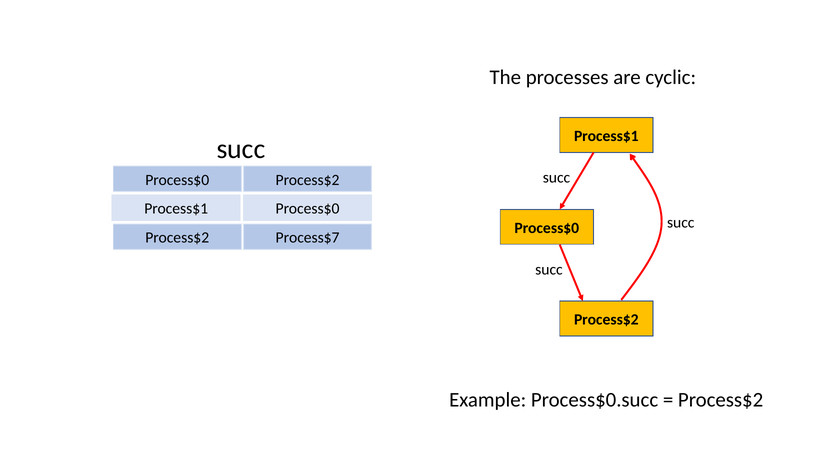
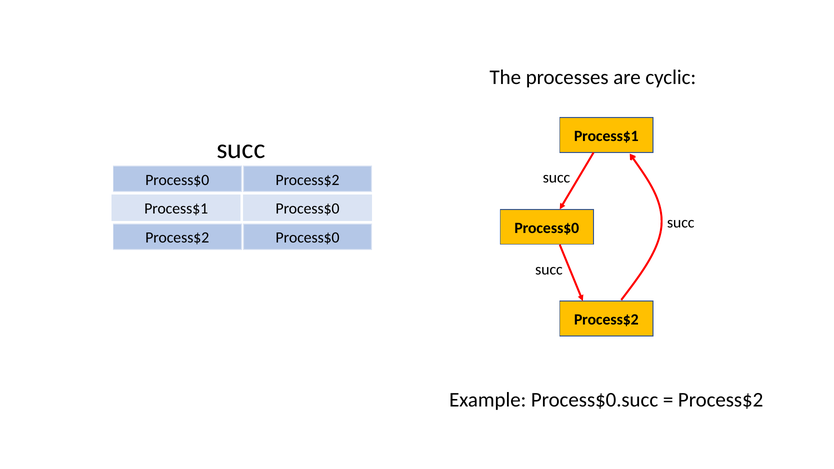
Process$7: Process$7 -> Process$0 (308, 238)
